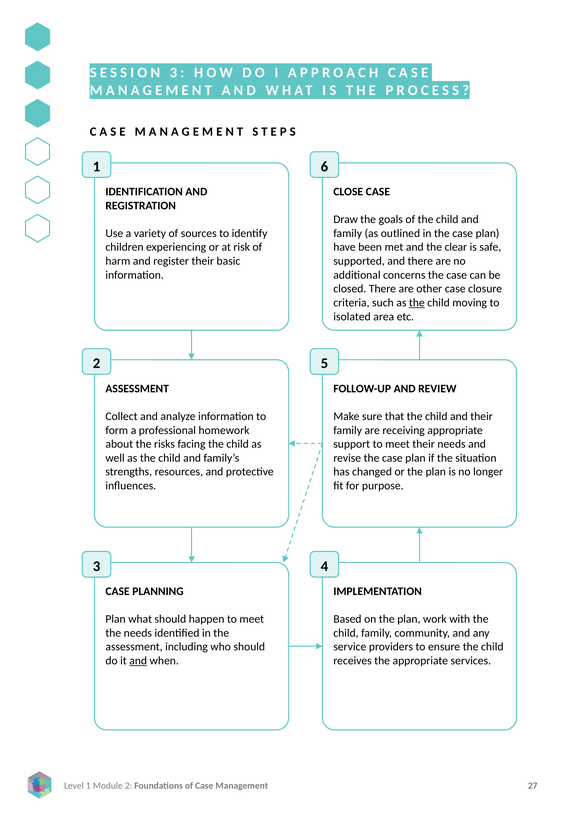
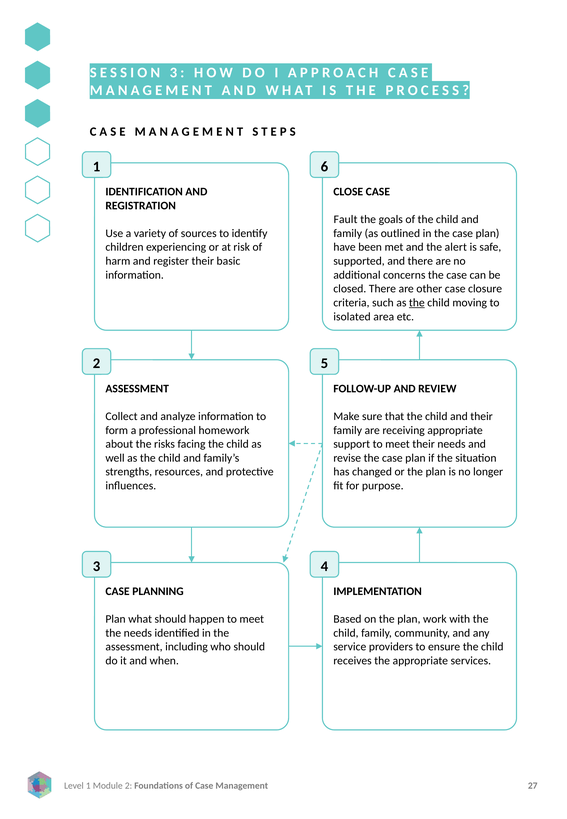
Draw: Draw -> Fault (346, 219)
clear: clear -> alert (456, 247)
and underline: present -> none (138, 661)
